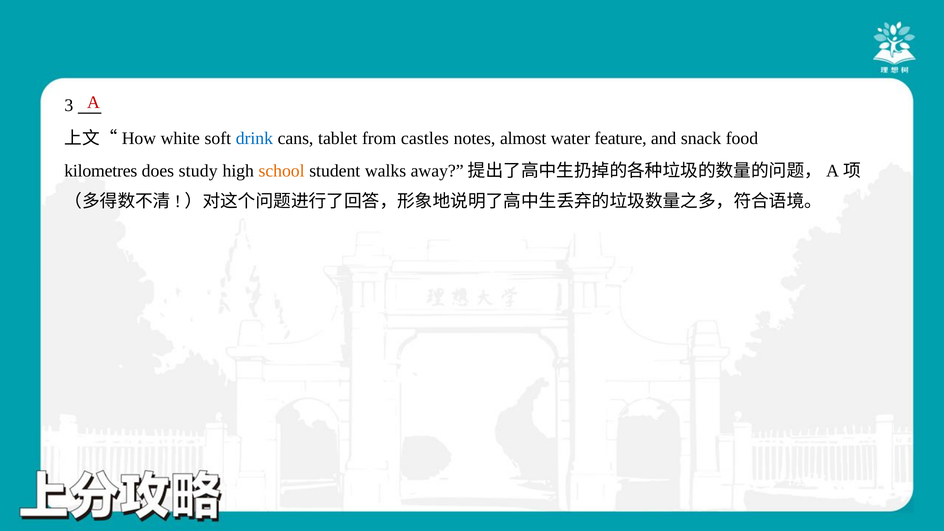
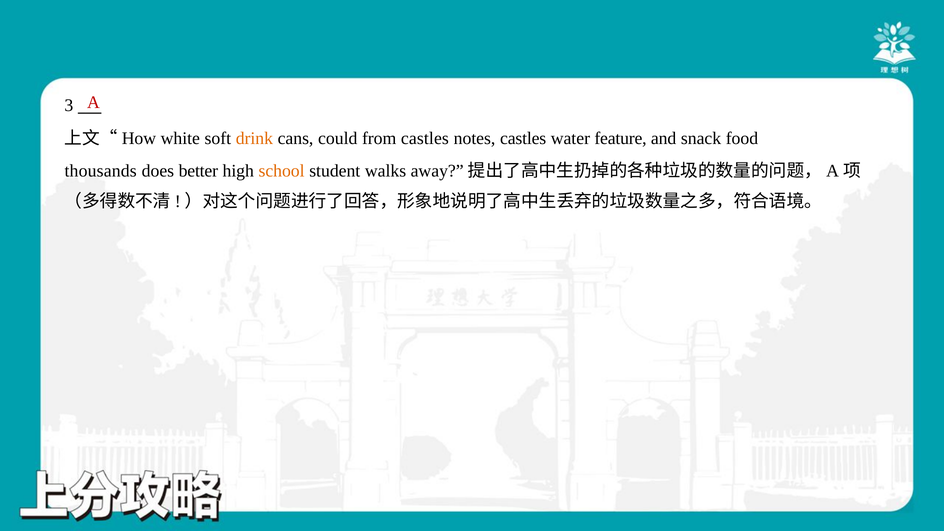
drink colour: blue -> orange (254, 138)
tablet: tablet -> could (338, 138)
notes almost: almost -> castles (523, 138)
kilometres: kilometres -> thousands (101, 171)
study: study -> better (198, 171)
